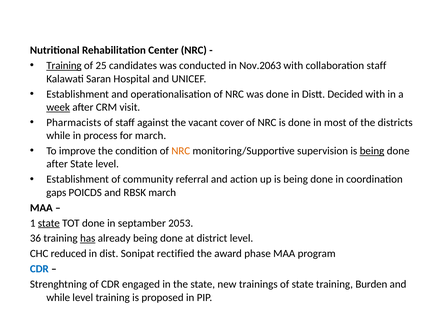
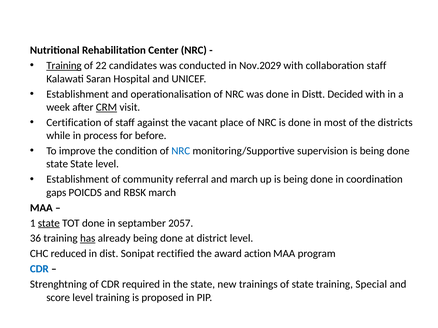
25: 25 -> 22 (101, 66)
Nov.2063: Nov.2063 -> Nov.2029 (260, 66)
week underline: present -> none (58, 107)
CRM underline: none -> present (106, 107)
Pharmacists: Pharmacists -> Certification (74, 123)
cover: cover -> place (232, 123)
for march: march -> before (151, 136)
NRC colour: orange -> blue (181, 151)
being underline: present -> none (372, 151)
after: after -> state (57, 164)
and action: action -> march (244, 180)
2053: 2053 -> 2057 (181, 223)
phase: phase -> action (258, 254)
engaged: engaged -> required (141, 285)
Burden: Burden -> Special (371, 285)
while: while -> score (58, 298)
